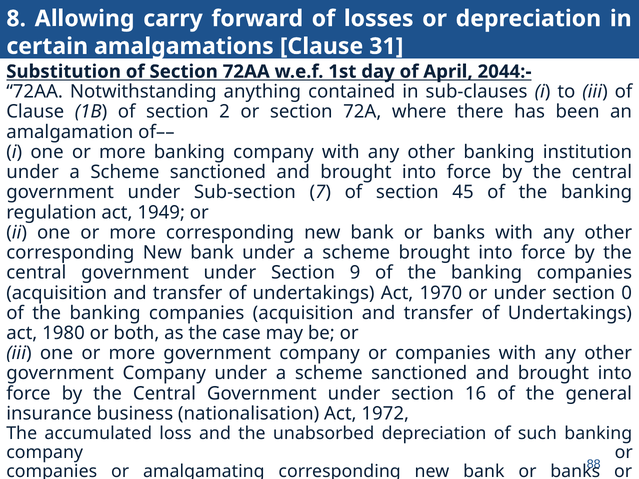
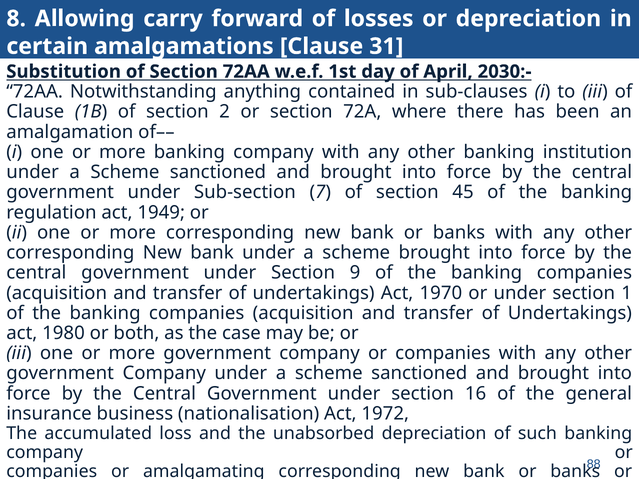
2044:-: 2044:- -> 2030:- (504, 72)
0: 0 -> 1 (627, 293)
